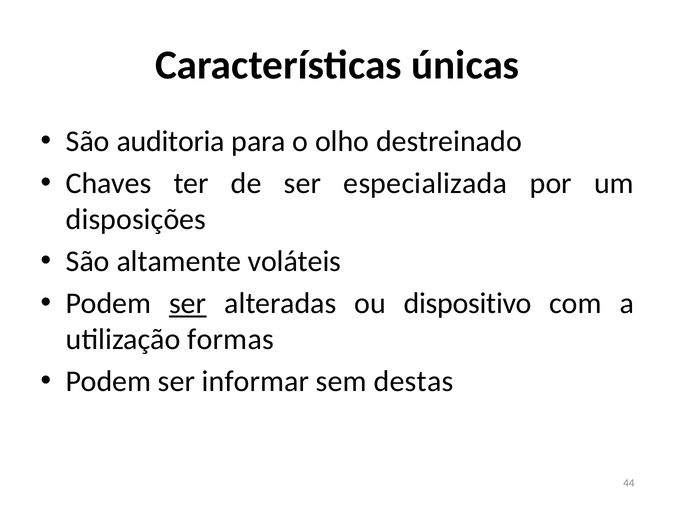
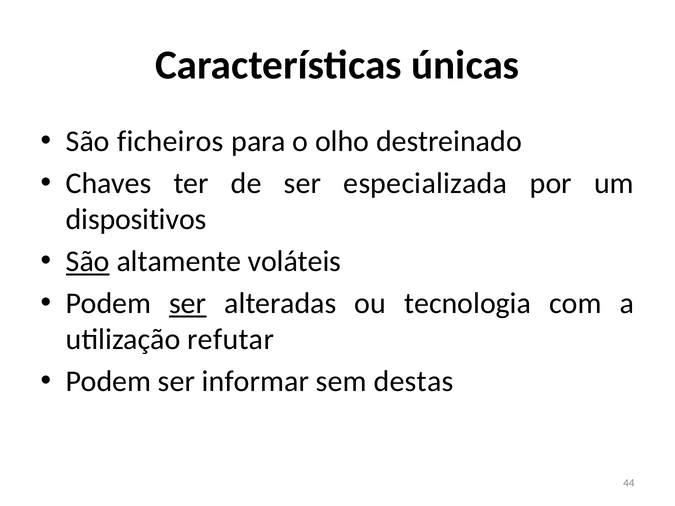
auditoria: auditoria -> ficheiros (170, 142)
disposições: disposições -> dispositivos (136, 220)
São underline: none -> present (88, 262)
dispositivo: dispositivo -> tecnologia (468, 304)
formas: formas -> refutar (231, 340)
